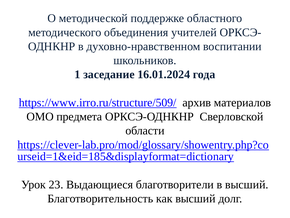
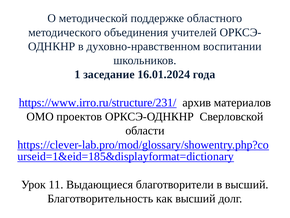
https://www.irro.ru/structure/509/: https://www.irro.ru/structure/509/ -> https://www.irro.ru/structure/231/ (98, 102)
предмета: предмета -> проектов (79, 116)
23: 23 -> 11 (56, 184)
